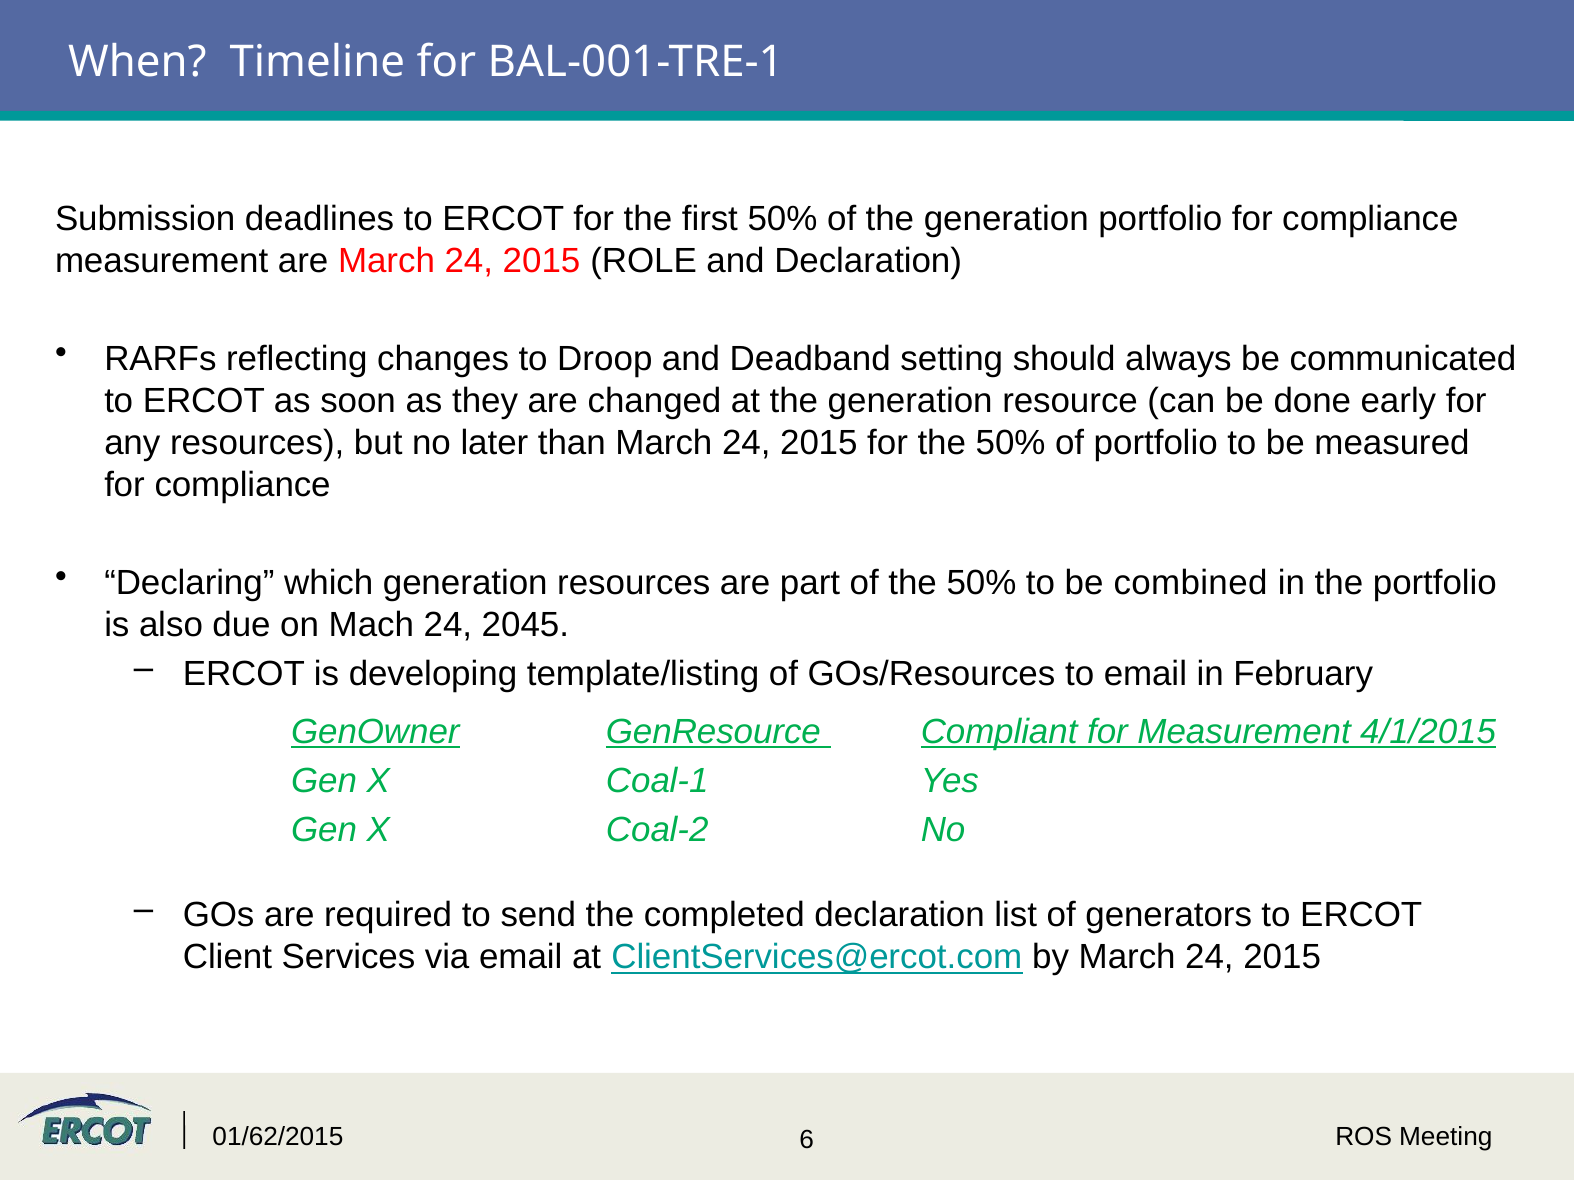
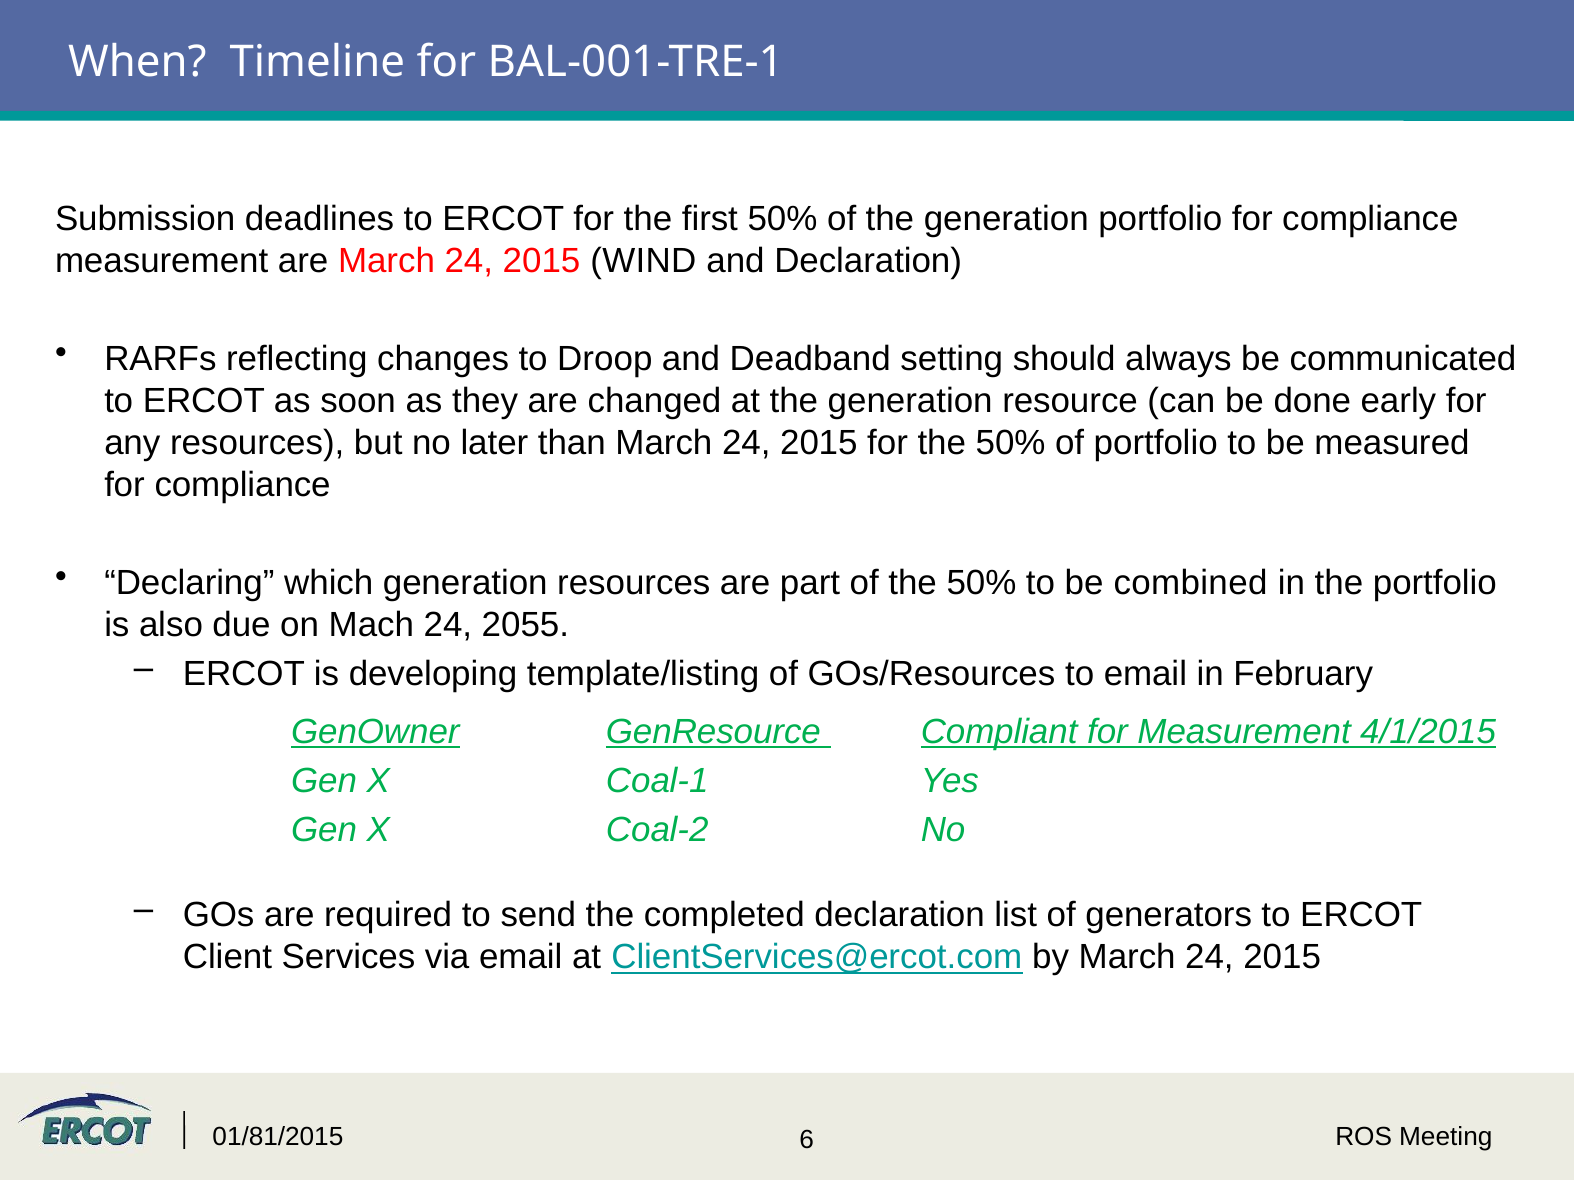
ROLE: ROLE -> WIND (643, 261)
2045: 2045 -> 2055 (525, 625)
01/62/2015: 01/62/2015 -> 01/81/2015 (278, 1137)
